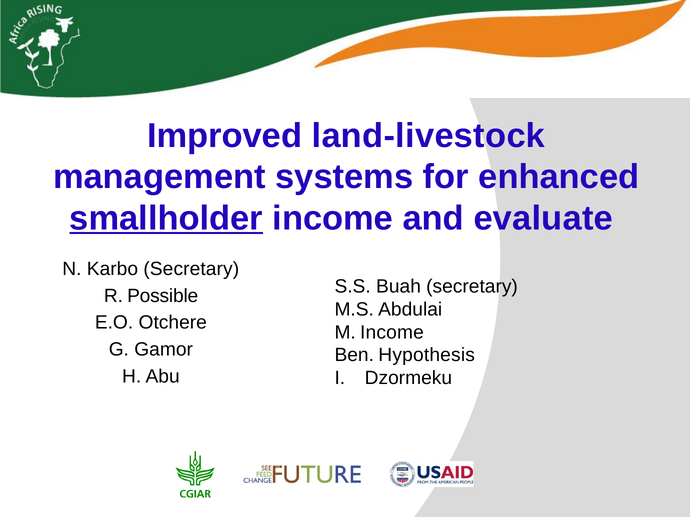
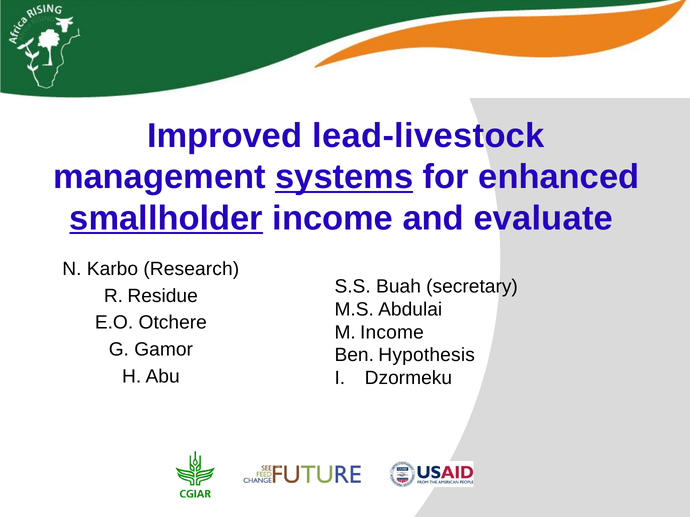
land-livestock: land-livestock -> lead-livestock (428, 136)
systems underline: none -> present (344, 177)
Karbo Secretary: Secretary -> Research (191, 269)
Possible: Possible -> Residue (163, 296)
